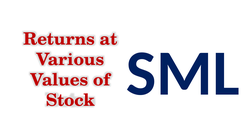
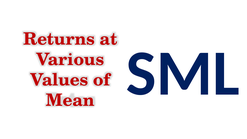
Stock: Stock -> Mean (70, 100)
